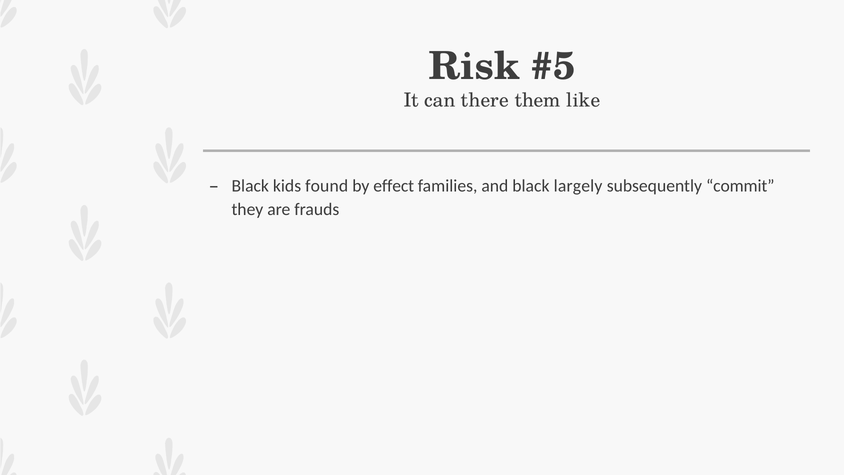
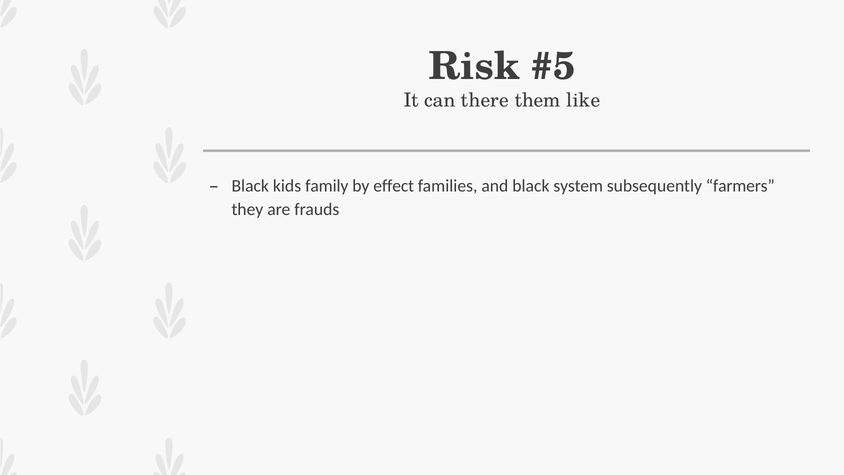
found: found -> family (327, 186)
largely: largely -> system (578, 186)
commit: commit -> farmers (740, 186)
